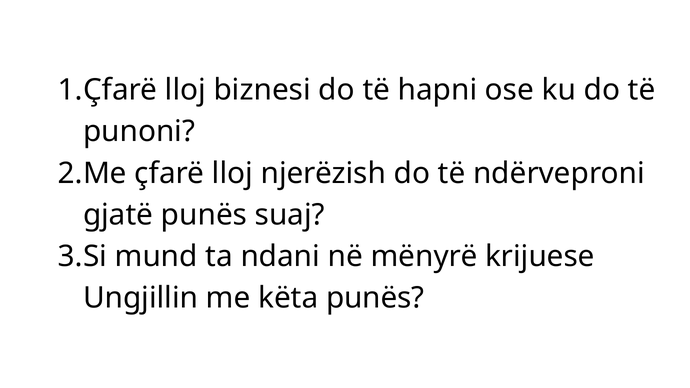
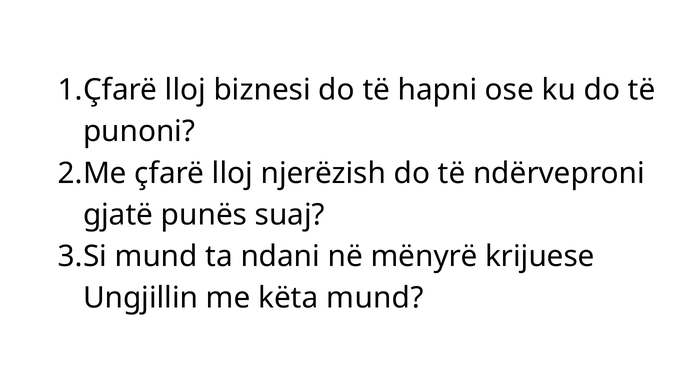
këta punës: punës -> mund (375, 298)
